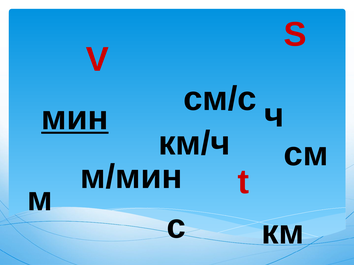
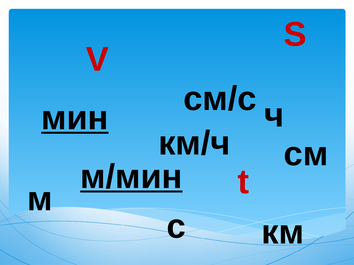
м/мин underline: none -> present (131, 177)
